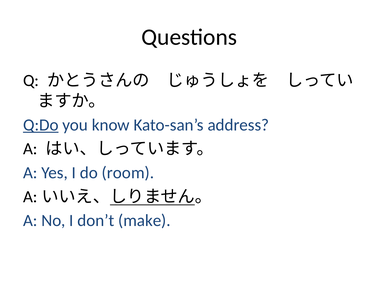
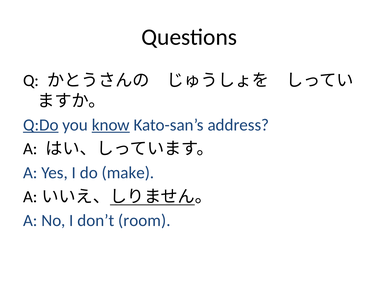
know underline: none -> present (111, 125)
room: room -> make (128, 173)
make: make -> room (144, 221)
